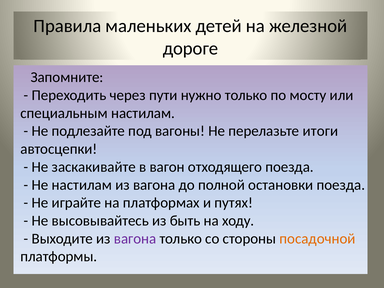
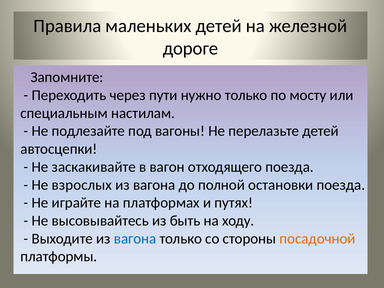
перелазьте итоги: итоги -> детей (321, 131)
Не настилам: настилам -> взрослых (82, 185)
вагона colour: purple -> blue (135, 239)
